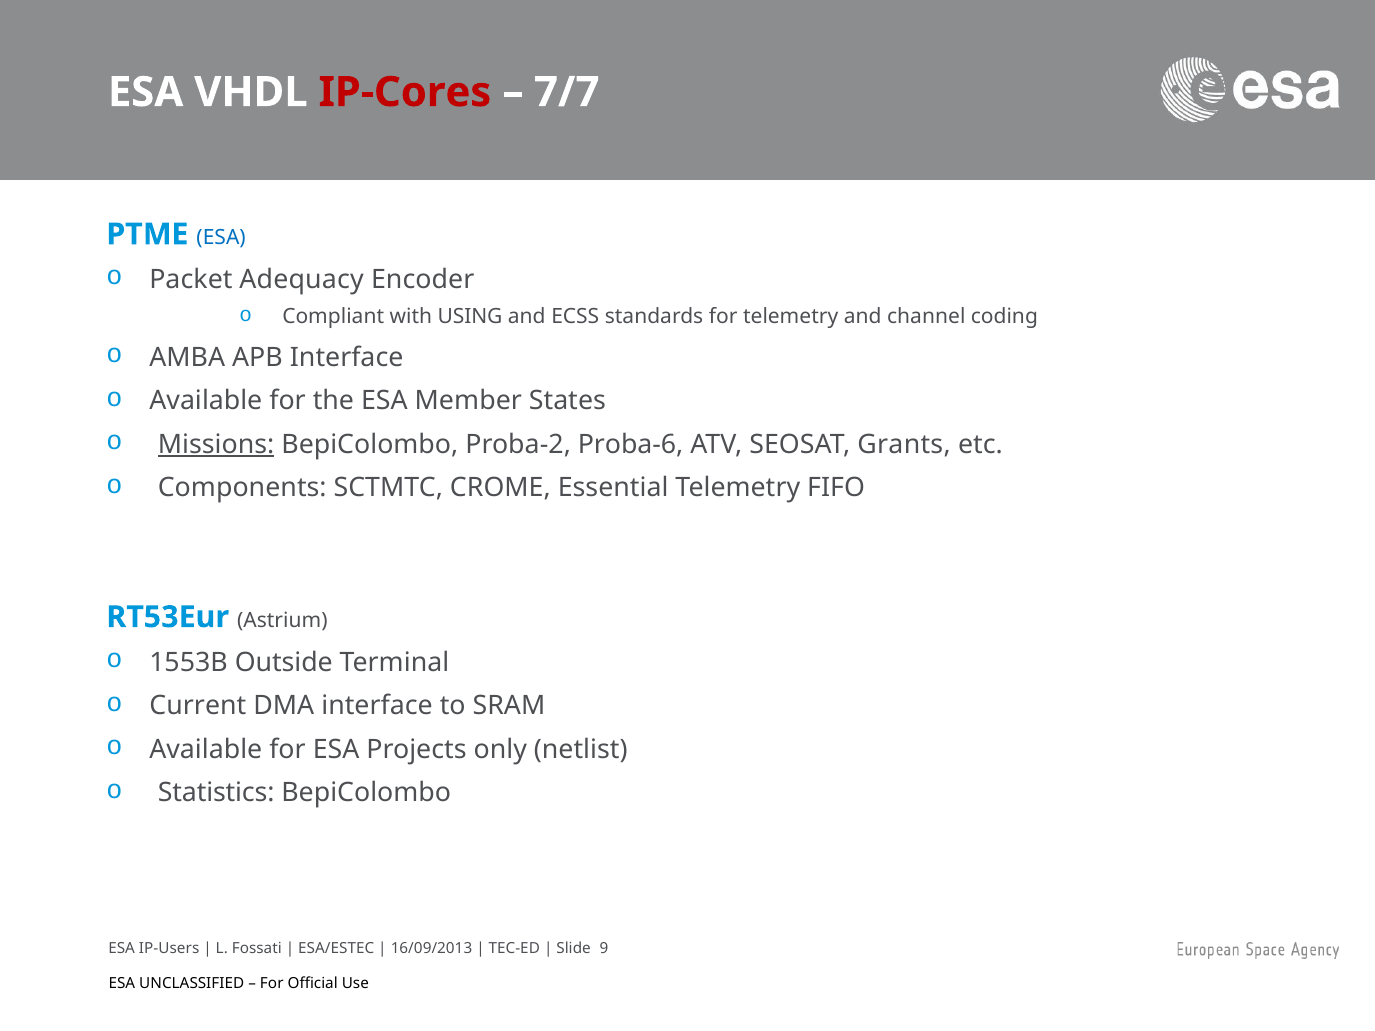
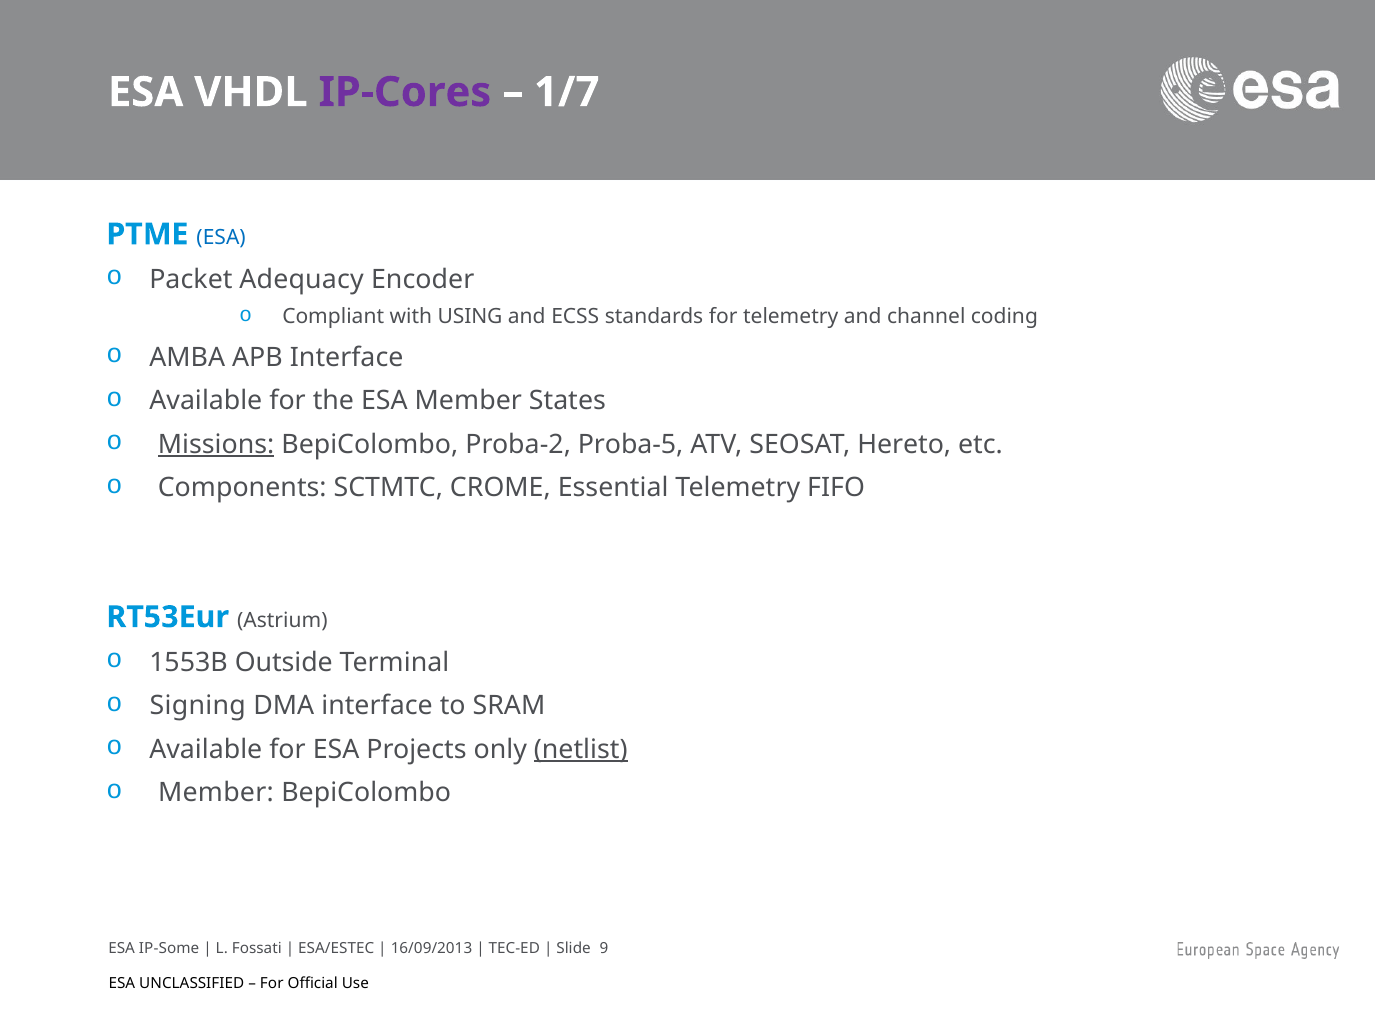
IP-Cores colour: red -> purple (405, 92)
7/7: 7/7 -> 1/7 (567, 92)
Proba-6: Proba-6 -> Proba-5 (631, 445)
Grants: Grants -> Hereto (904, 445)
Current: Current -> Signing (198, 706)
netlist underline: none -> present (581, 750)
Statistics: Statistics -> Member (216, 793)
IP-Users: IP-Users -> IP-Some (169, 949)
